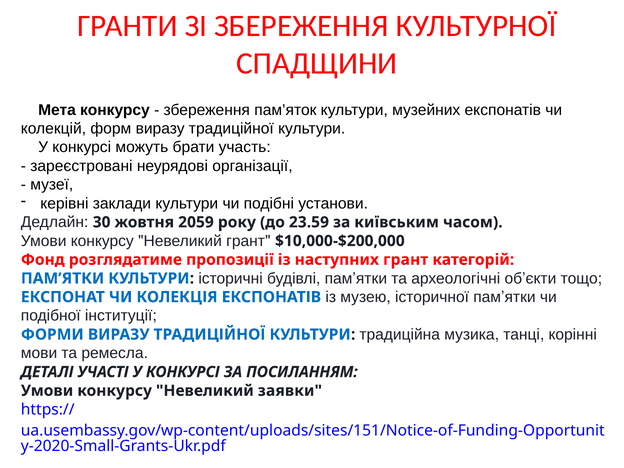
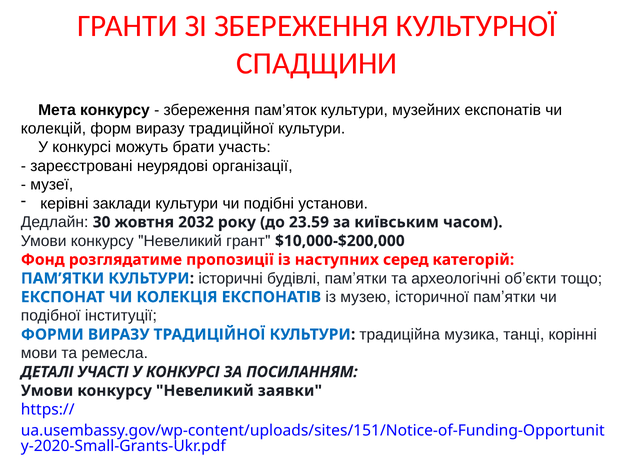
2059: 2059 -> 2032 (196, 222)
наступних грант: грант -> серед (406, 260)
